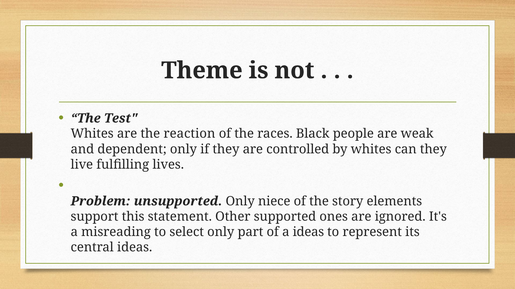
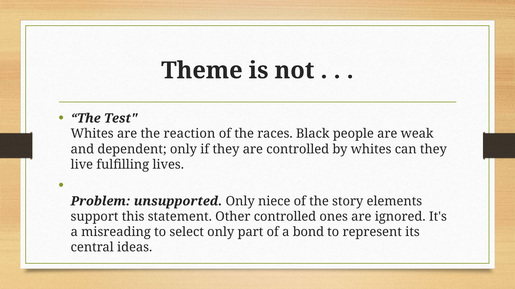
Other supported: supported -> controlled (285, 217)
a ideas: ideas -> bond (308, 233)
